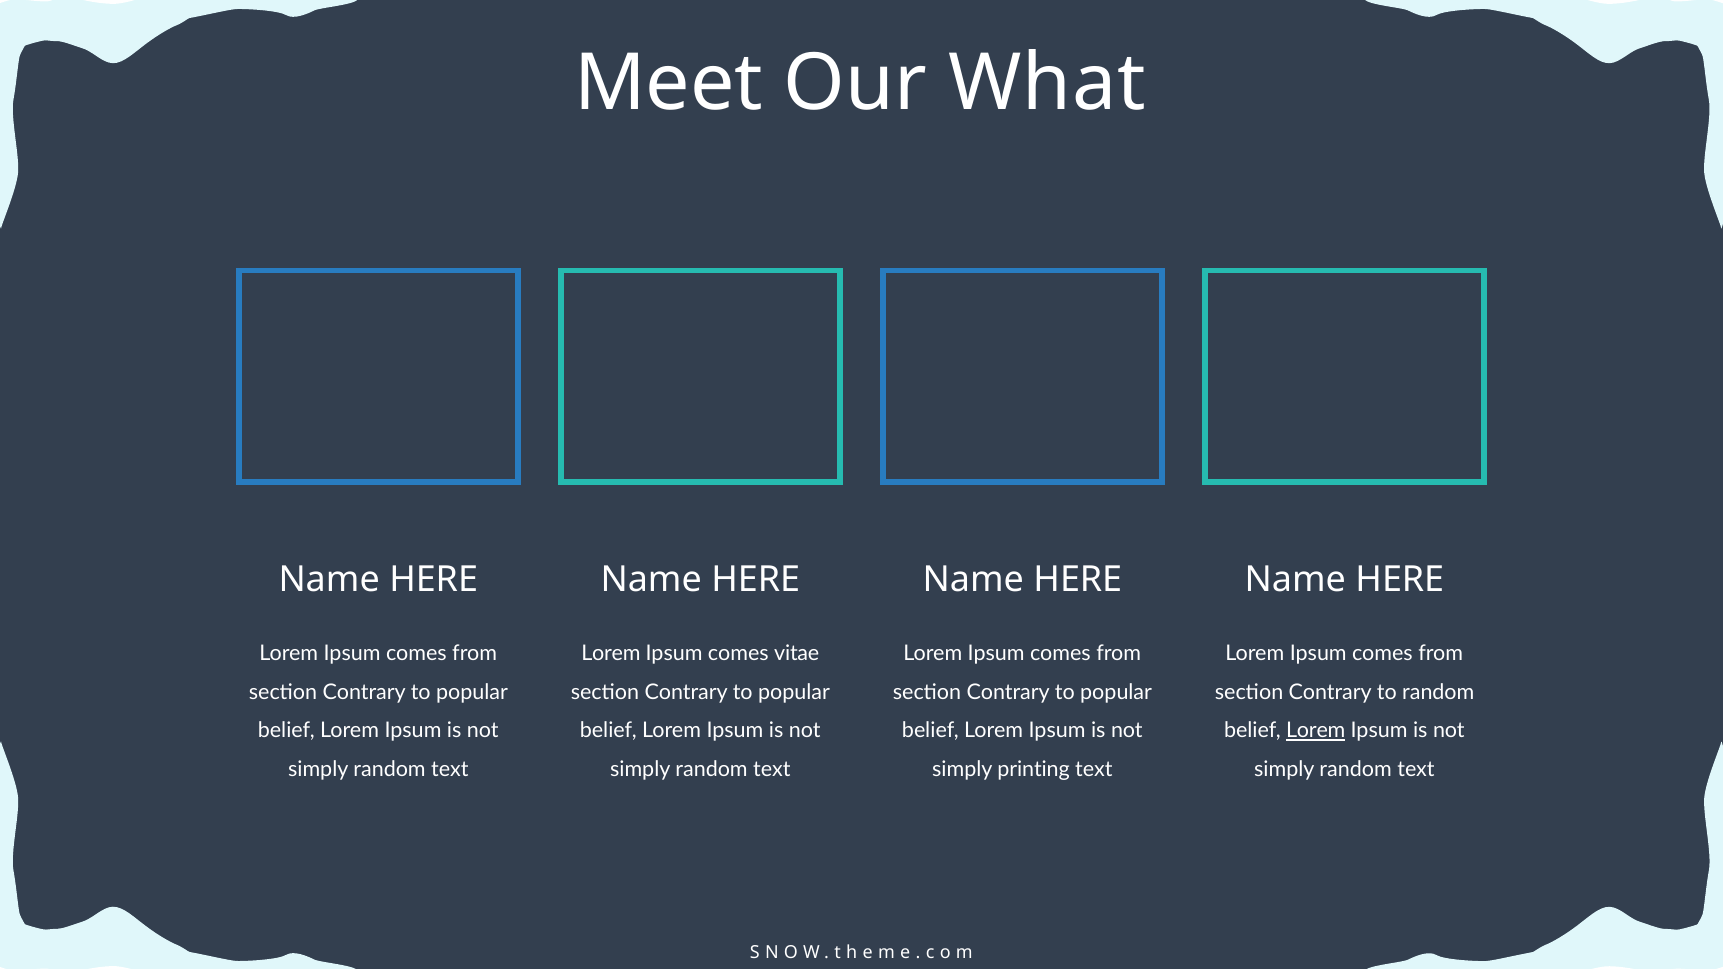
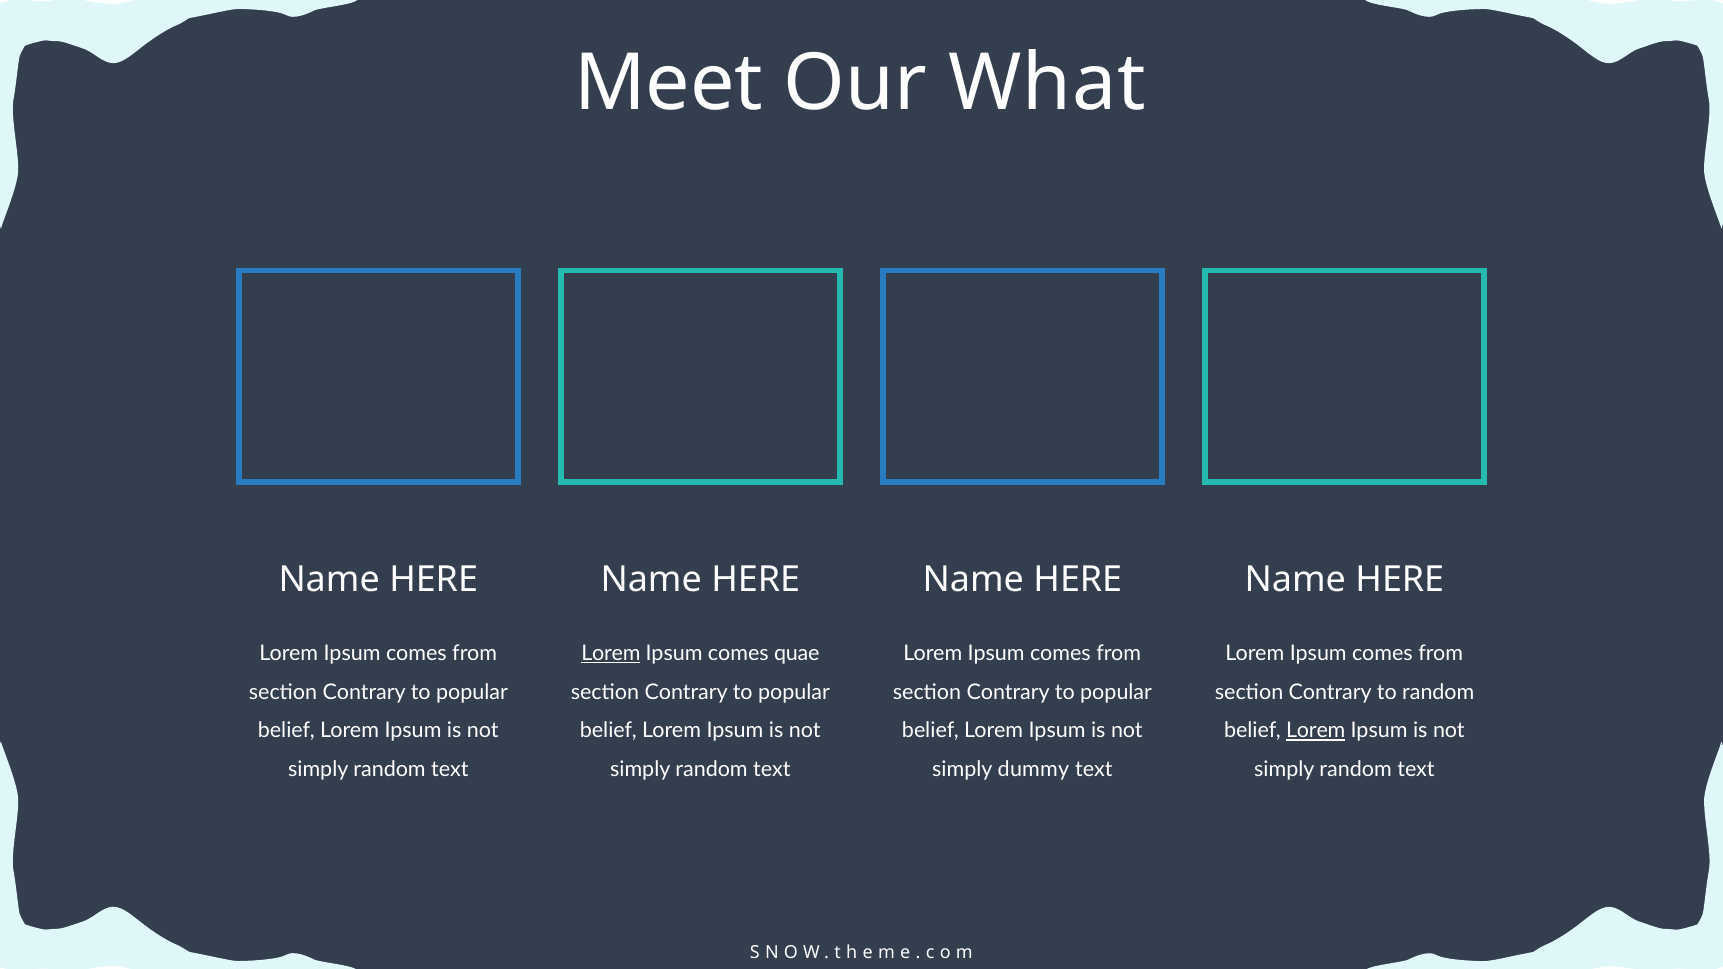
Lorem underline: none -> present (611, 653)
vitae: vitae -> quae (797, 653)
printing: printing -> dummy (1033, 770)
